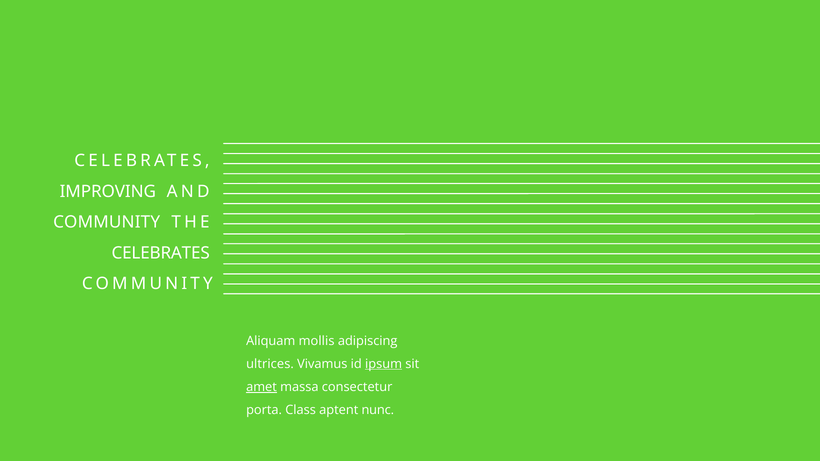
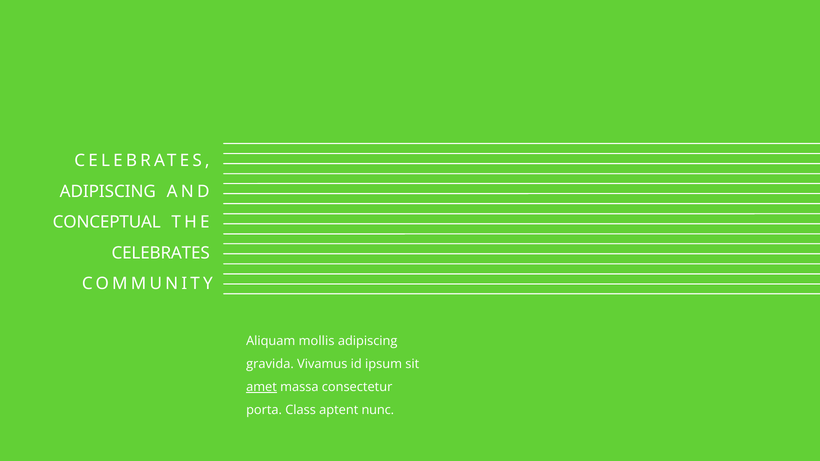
IMPROVING: IMPROVING -> ADIPISCING (108, 192)
COMMUNITY: COMMUNITY -> CONCEPTUAL (107, 222)
ultrices: ultrices -> gravida (270, 364)
ipsum underline: present -> none (384, 364)
